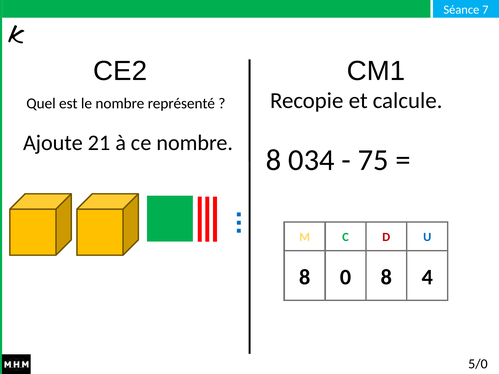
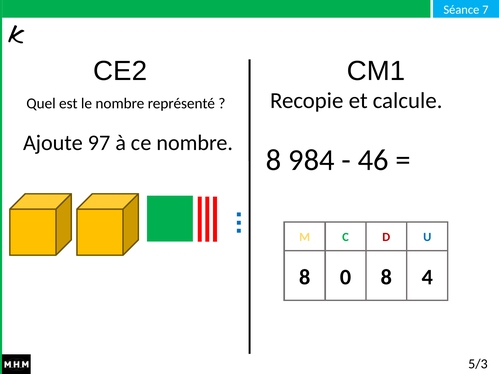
21: 21 -> 97 (99, 143)
034: 034 -> 984 (311, 160)
75: 75 -> 46 (373, 160)
5/0: 5/0 -> 5/3 (478, 364)
